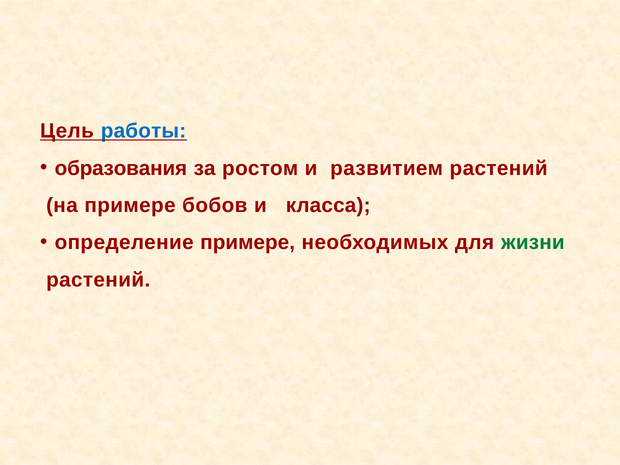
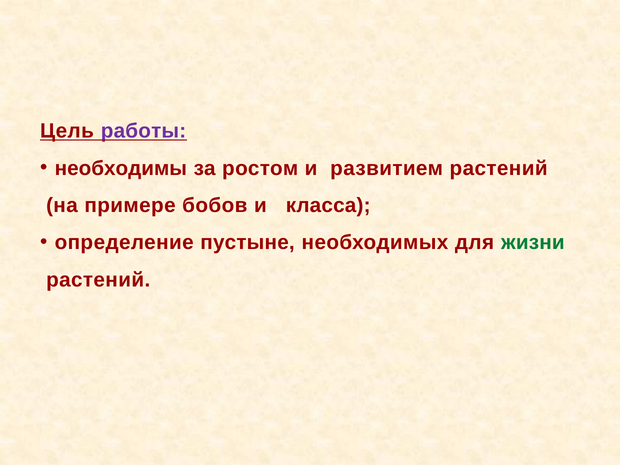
работы colour: blue -> purple (144, 131)
образования: образования -> необходимы (121, 168)
определение примере: примере -> пустыне (248, 243)
